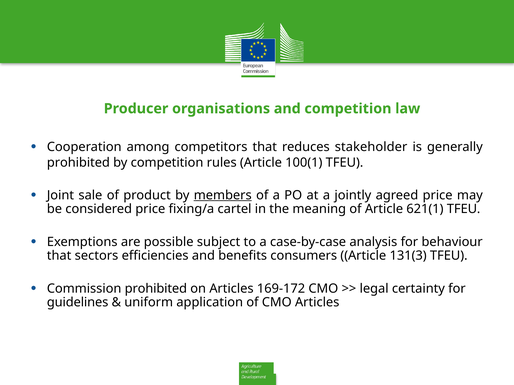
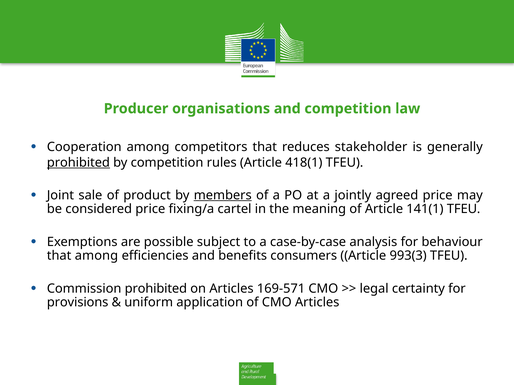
prohibited underline: none -> present (78, 163)
100(1: 100(1 -> 418(1 (304, 163)
621(1: 621(1 -> 141(1 (425, 209)
that sectors: sectors -> among (96, 256)
131(3: 131(3 -> 993(3 (408, 256)
169-172: 169-172 -> 169-571 (281, 289)
guidelines: guidelines -> provisions (78, 303)
